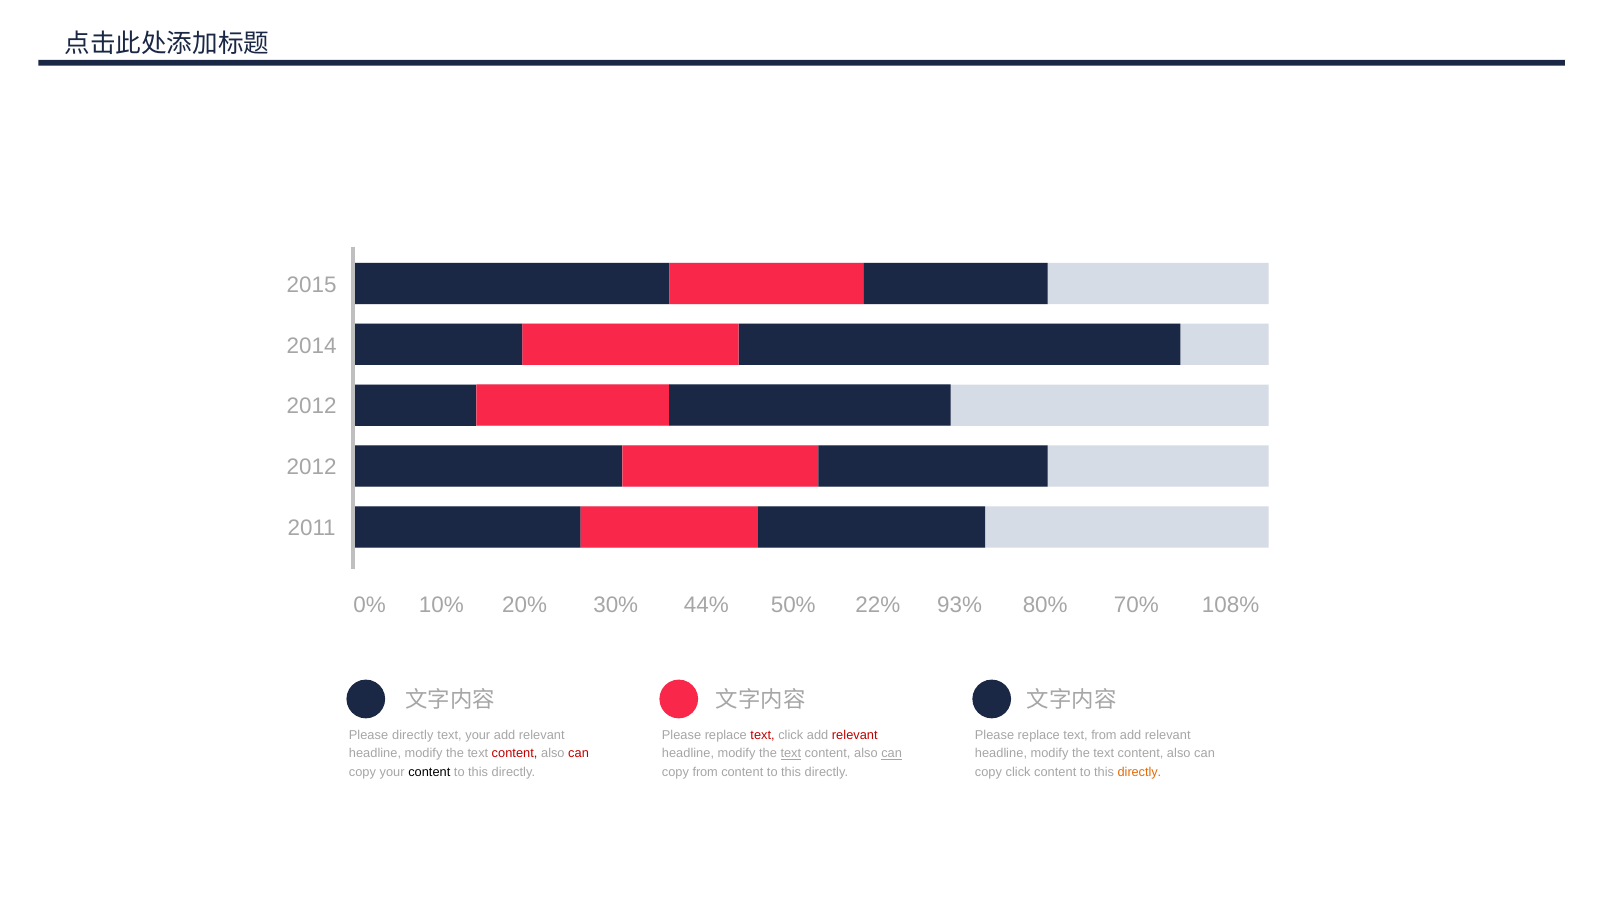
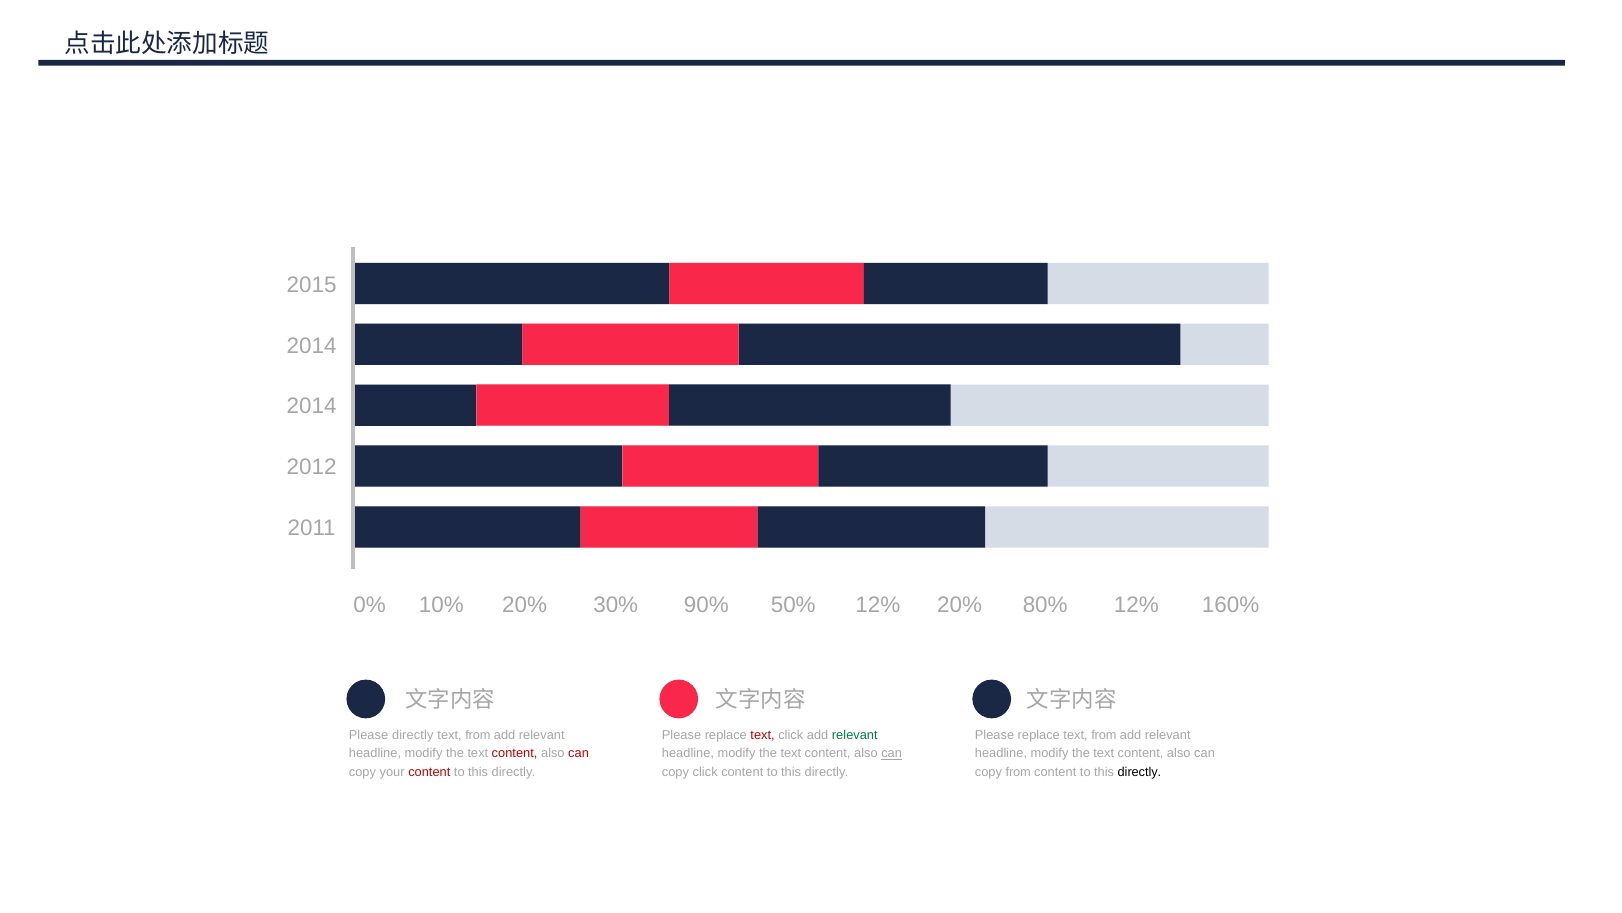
2012: 2012 -> 2014 (312, 406)
44%: 44% -> 90% (706, 605)
50% 22%: 22% -> 12% (878, 605)
20% 93%: 93% -> 20% (960, 605)
80% 70%: 70% -> 12% (1136, 605)
108%: 108% -> 160% (1231, 605)
your: your -> from (478, 735)
relevant colour: red -> green (855, 735)
text underline: present -> none (791, 753)
content colour: black -> red (429, 771)
copy from: from -> click (705, 771)
copy click: click -> from (1018, 771)
directly colour: orange -> black (1139, 771)
